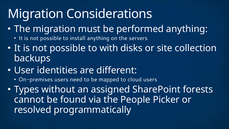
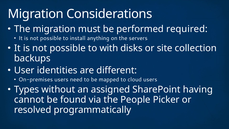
performed anything: anything -> required (187, 29)
forests: forests -> having (198, 89)
